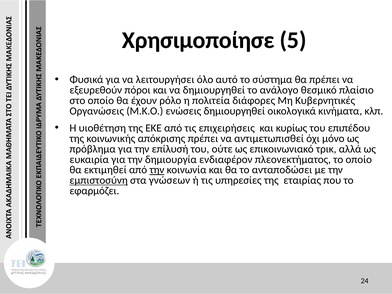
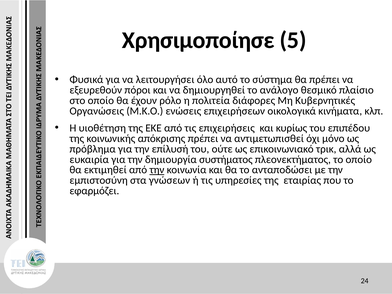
ενώσεις δημιουργηθεί: δημιουργηθεί -> επιχειρήσεων (234, 111)
ενδιαφέρον: ενδιαφέρον -> συστήματος (226, 159)
εμπιστοσύνη underline: present -> none (99, 180)
